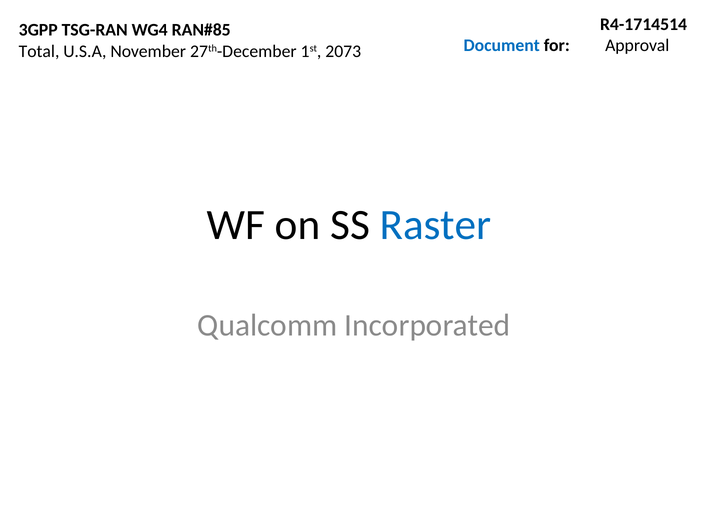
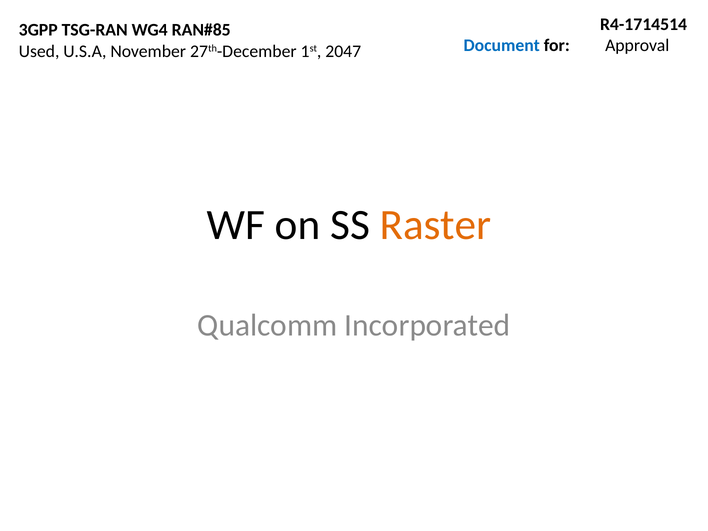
Total: Total -> Used (39, 51)
2073: 2073 -> 2047 (343, 51)
Raster colour: blue -> orange (435, 225)
